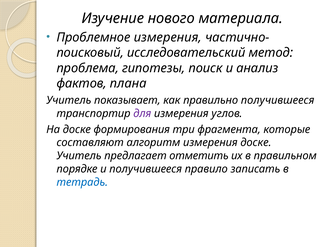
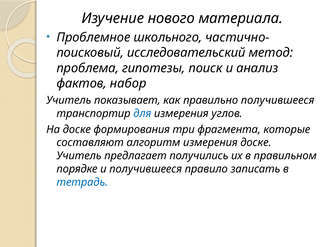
Проблемное измерения: измерения -> школьного (168, 37)
плана: плана -> набор (128, 83)
для colour: purple -> blue (142, 113)
отметить: отметить -> получились (199, 156)
